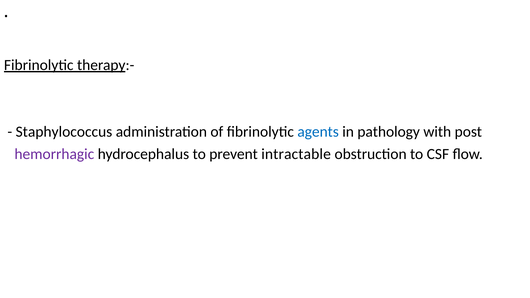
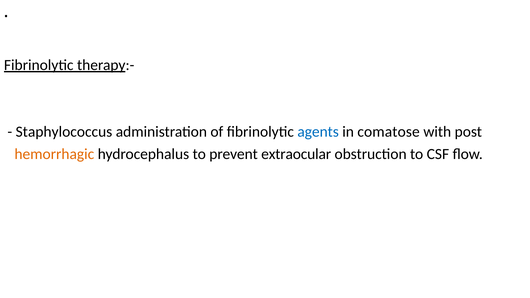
pathology: pathology -> comatose (389, 132)
hemorrhagic colour: purple -> orange (54, 154)
intractable: intractable -> extraocular (296, 154)
